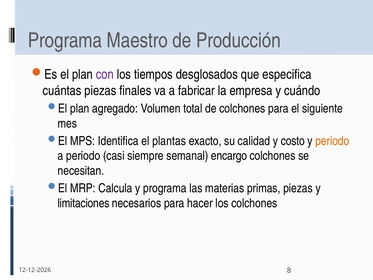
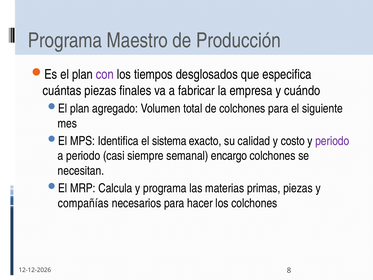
plantas: plantas -> sistema (169, 141)
periodo colour: orange -> purple (332, 141)
limitaciones: limitaciones -> compañías (83, 203)
